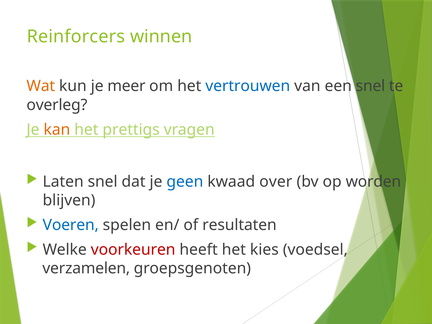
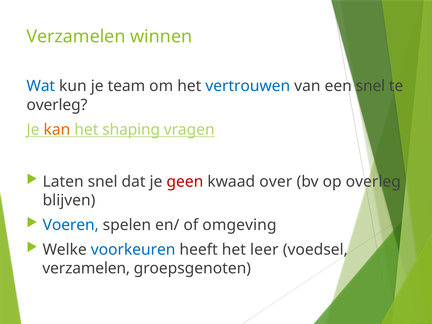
Reinforcers: Reinforcers -> Verzamelen (76, 37)
Wat colour: orange -> blue (41, 86)
meer: meer -> team (126, 86)
prettigs: prettigs -> shaping (131, 130)
geen colour: blue -> red (185, 182)
op worden: worden -> overleg (373, 182)
resultaten: resultaten -> omgeving (239, 225)
voorkeuren colour: red -> blue (133, 250)
kies: kies -> leer (264, 250)
